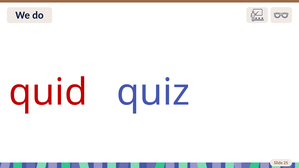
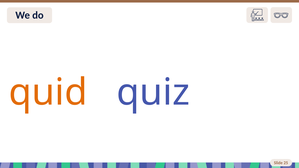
quid colour: red -> orange (48, 92)
